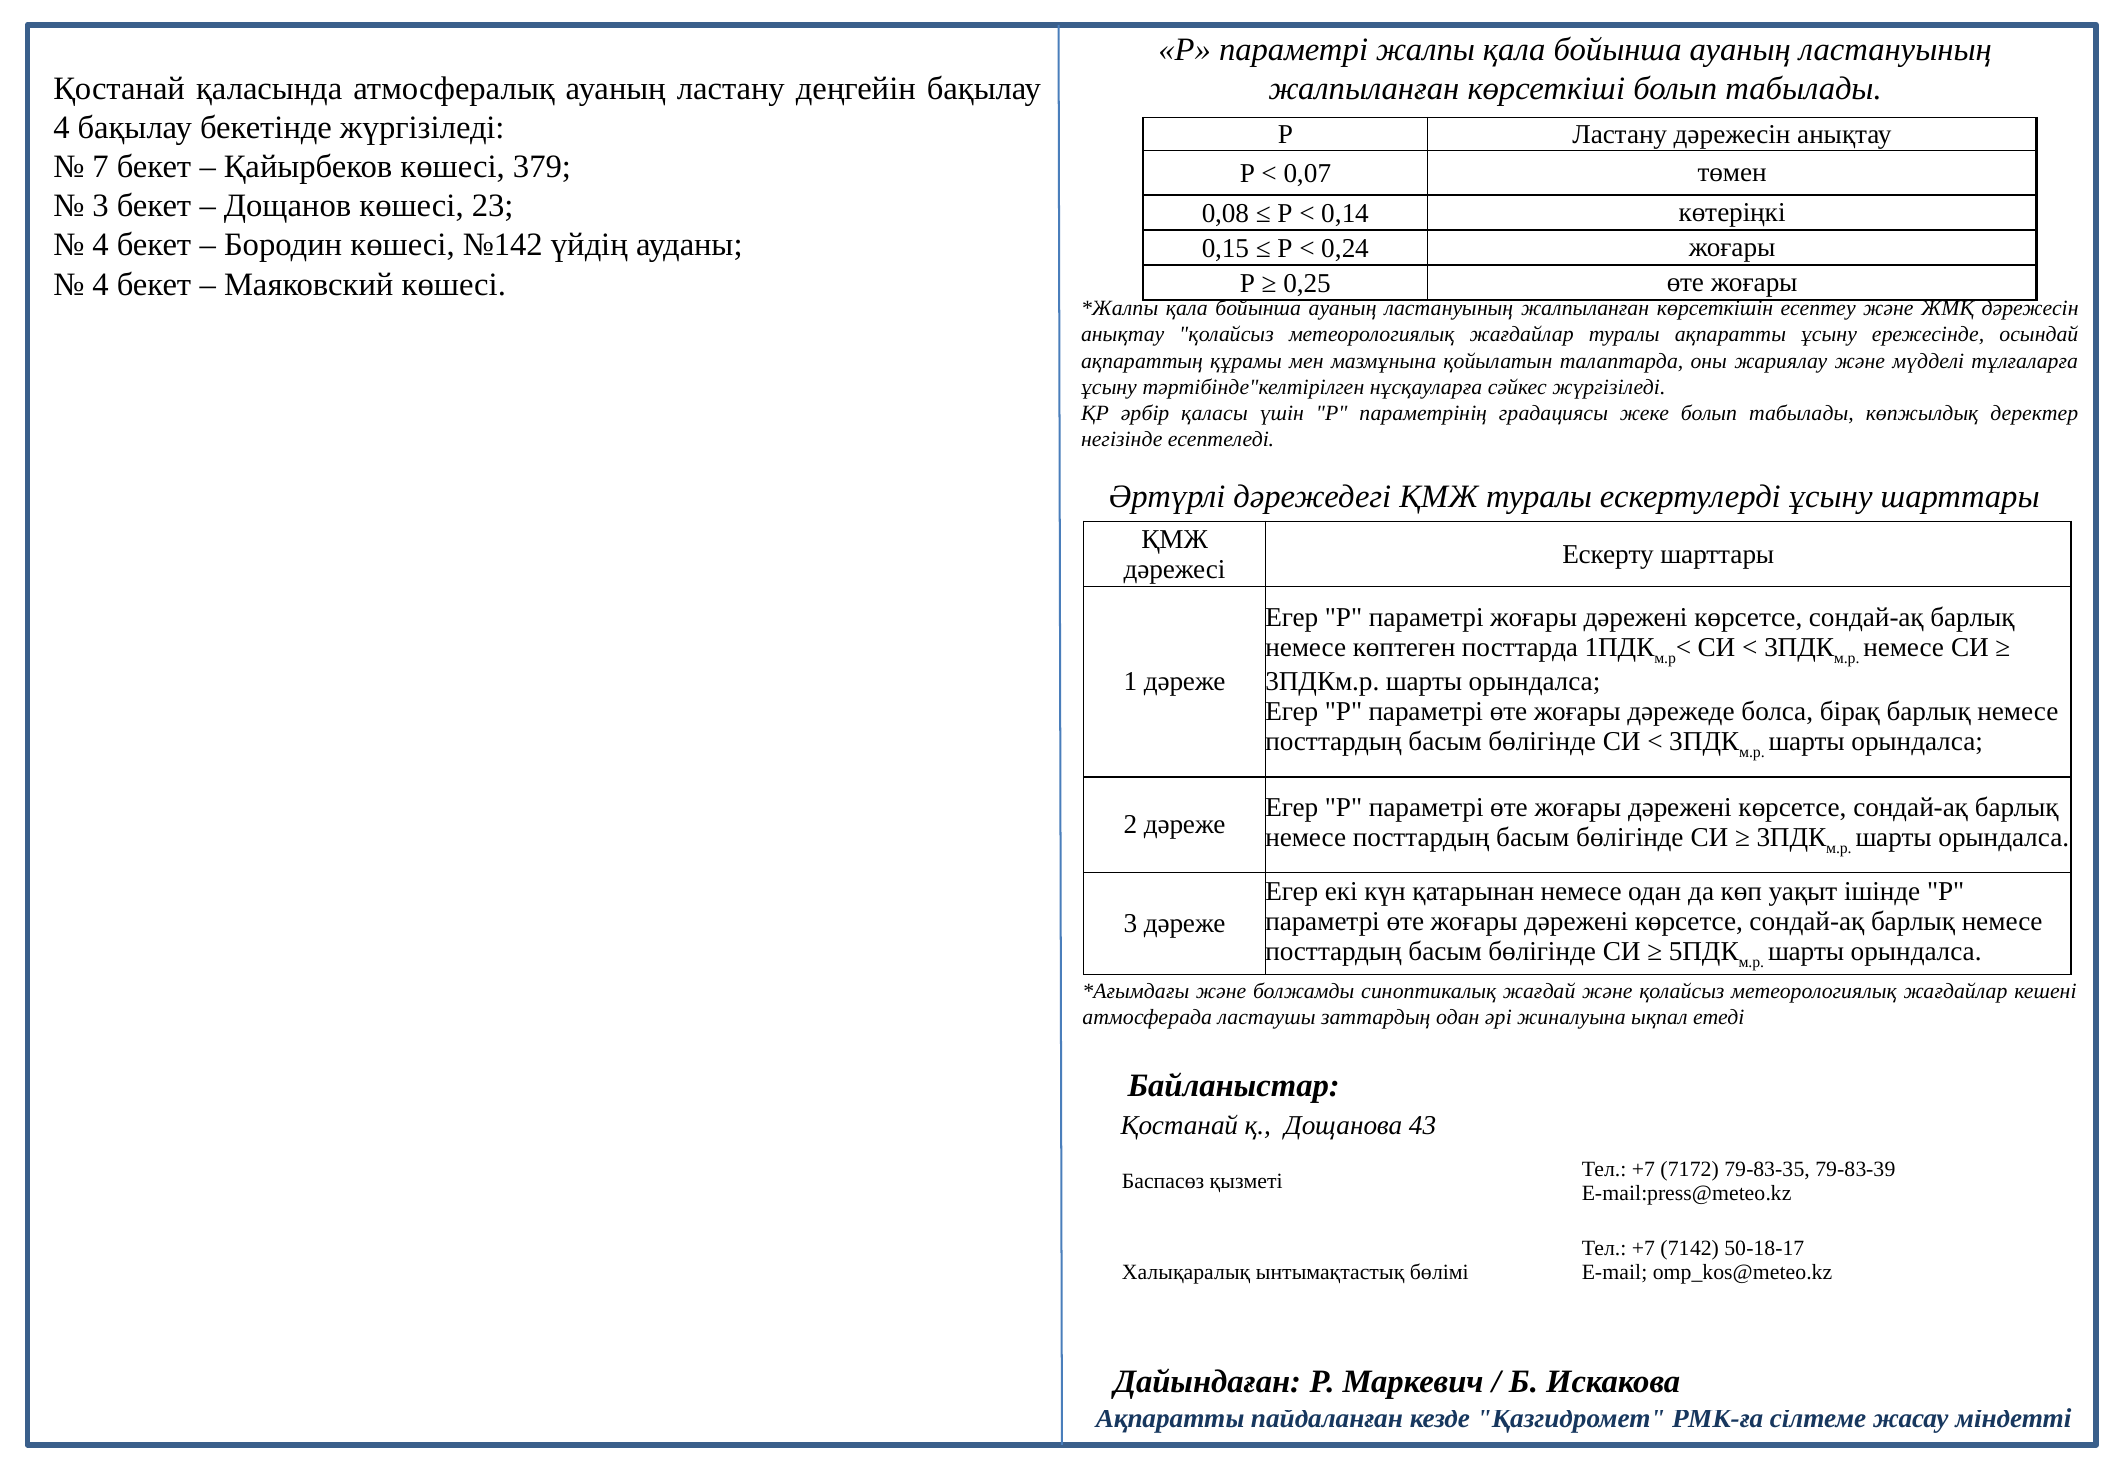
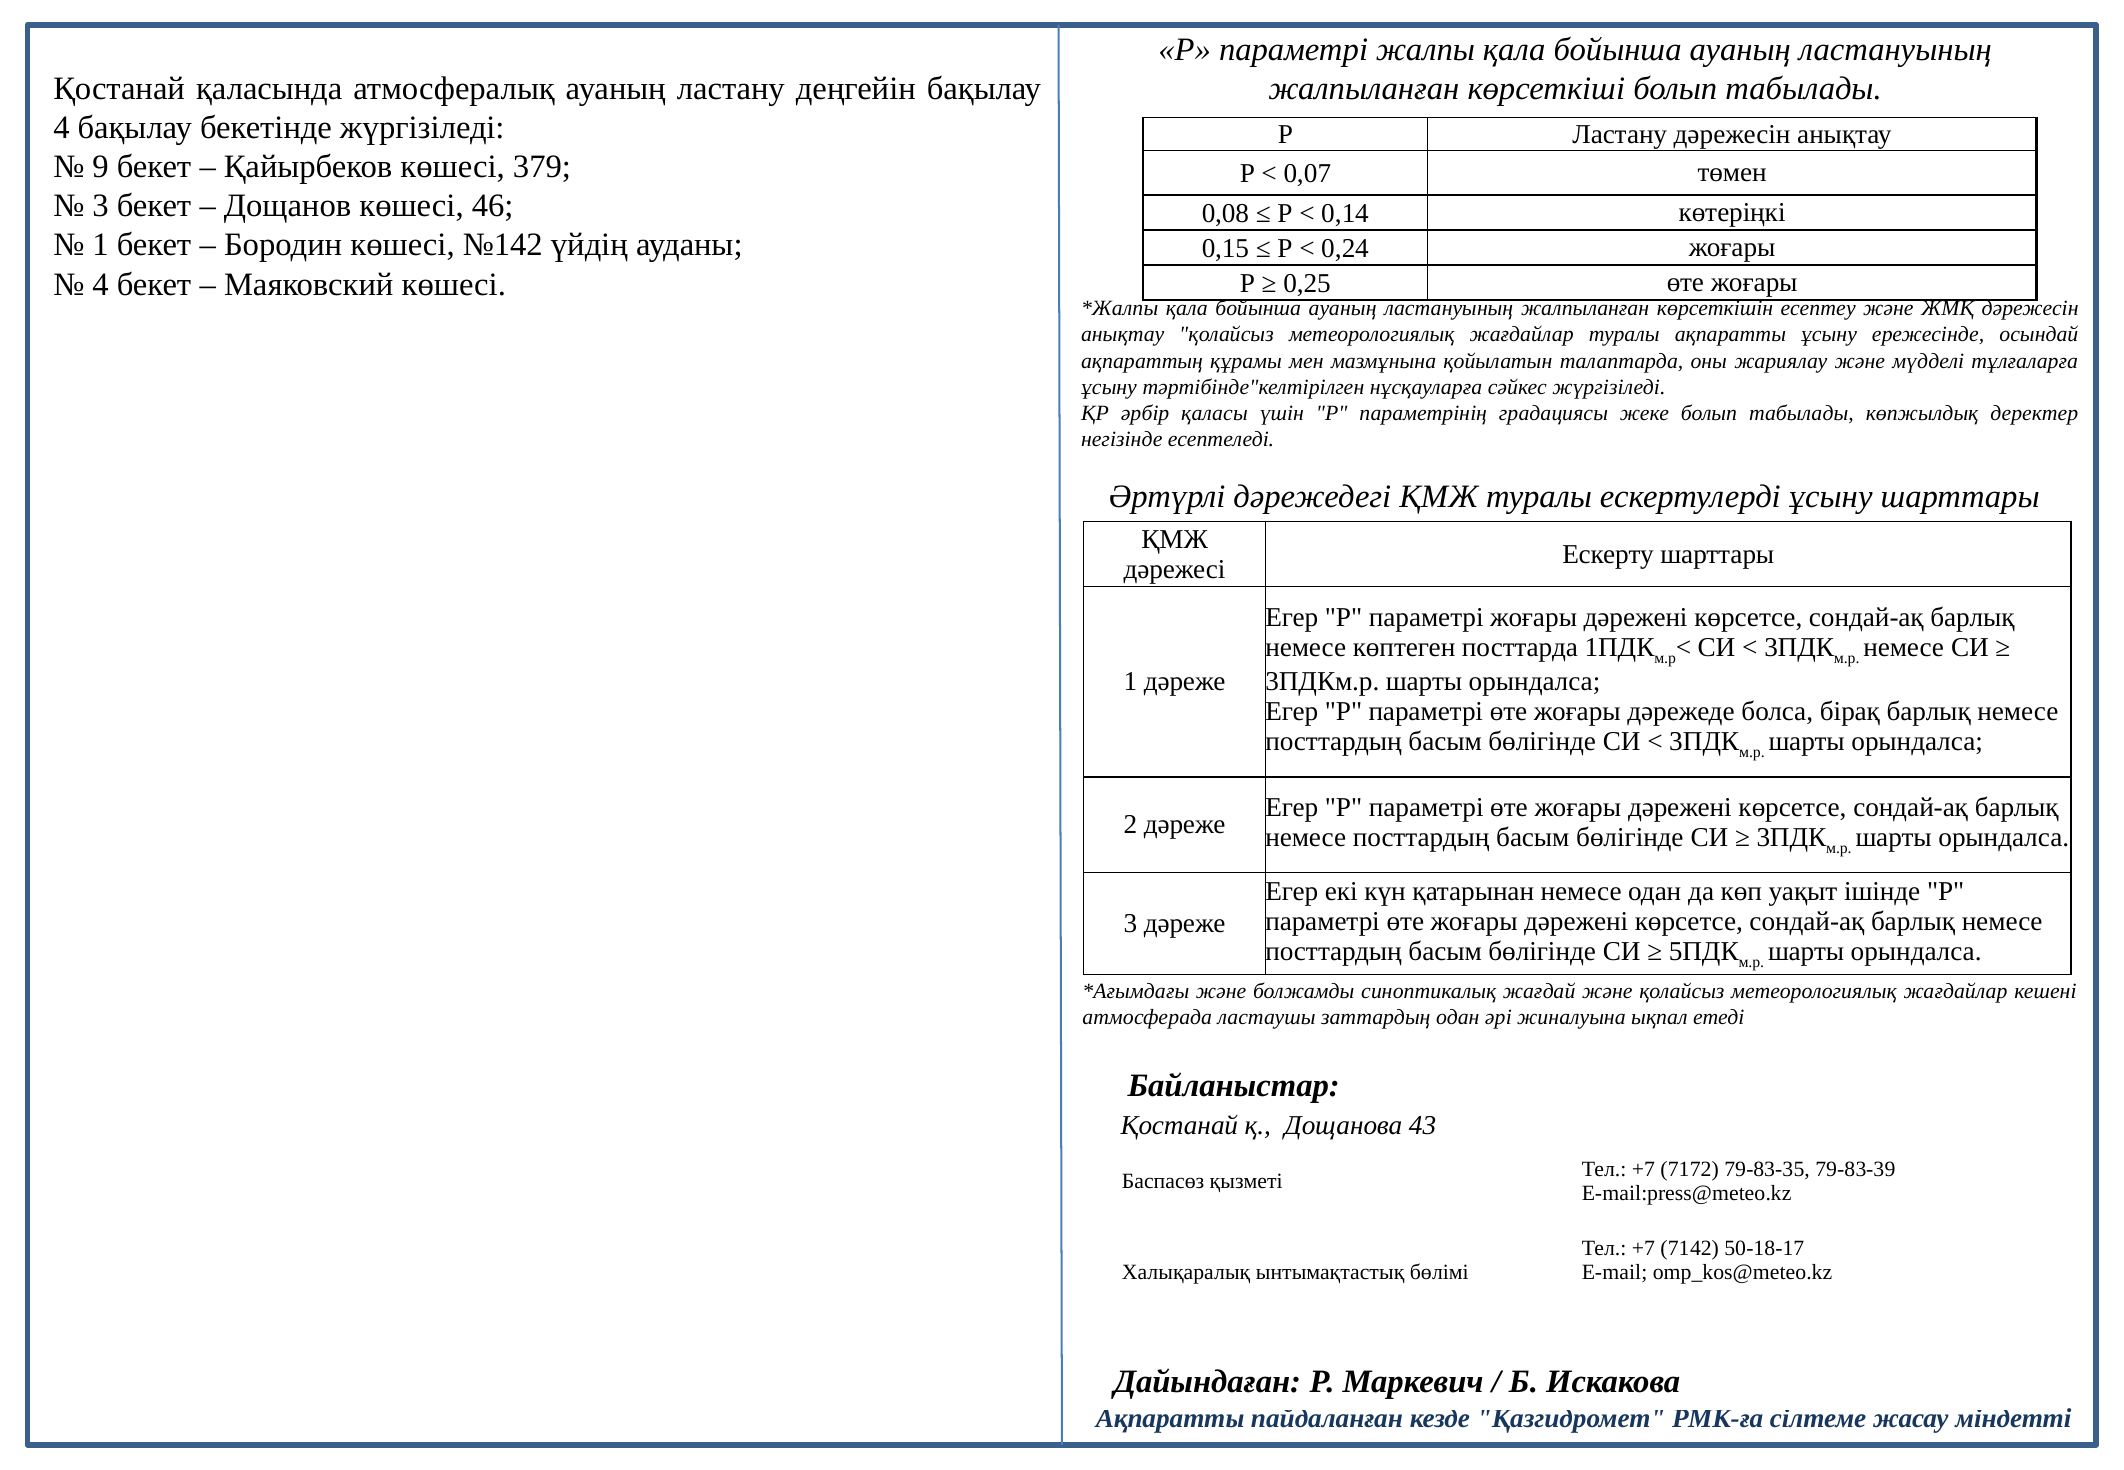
7: 7 -> 9 (101, 167)
23: 23 -> 46 (493, 206)
4: 4 -> 1 (101, 245)
